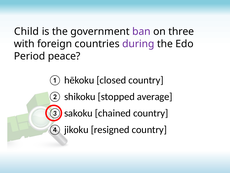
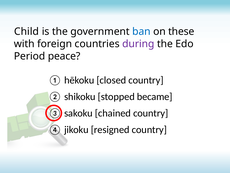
ban colour: purple -> blue (141, 31)
three: three -> these (181, 31)
average: average -> became (155, 96)
